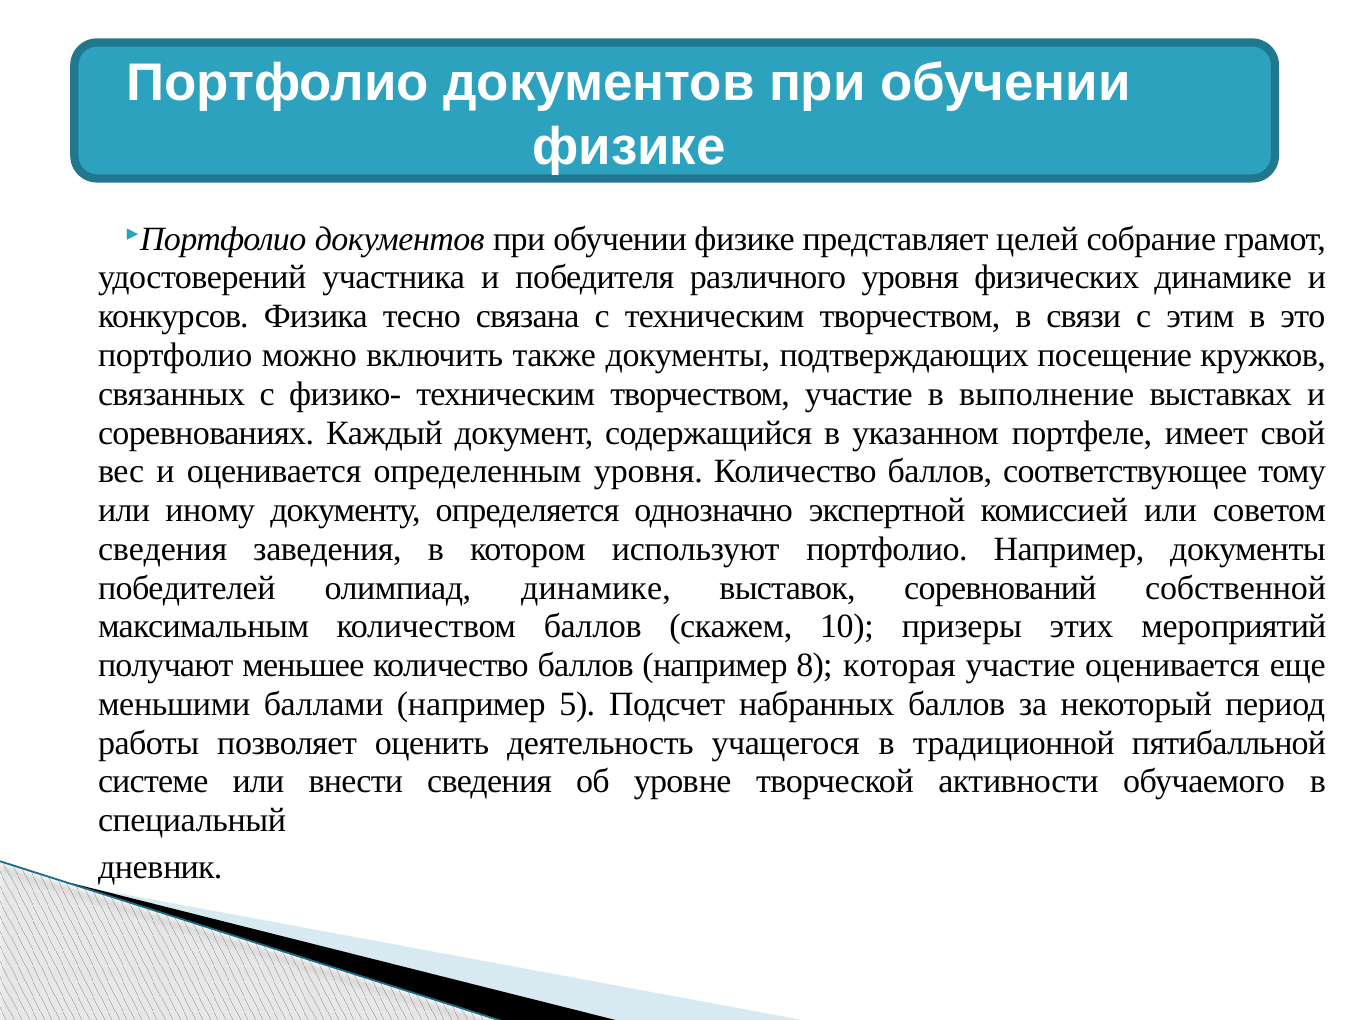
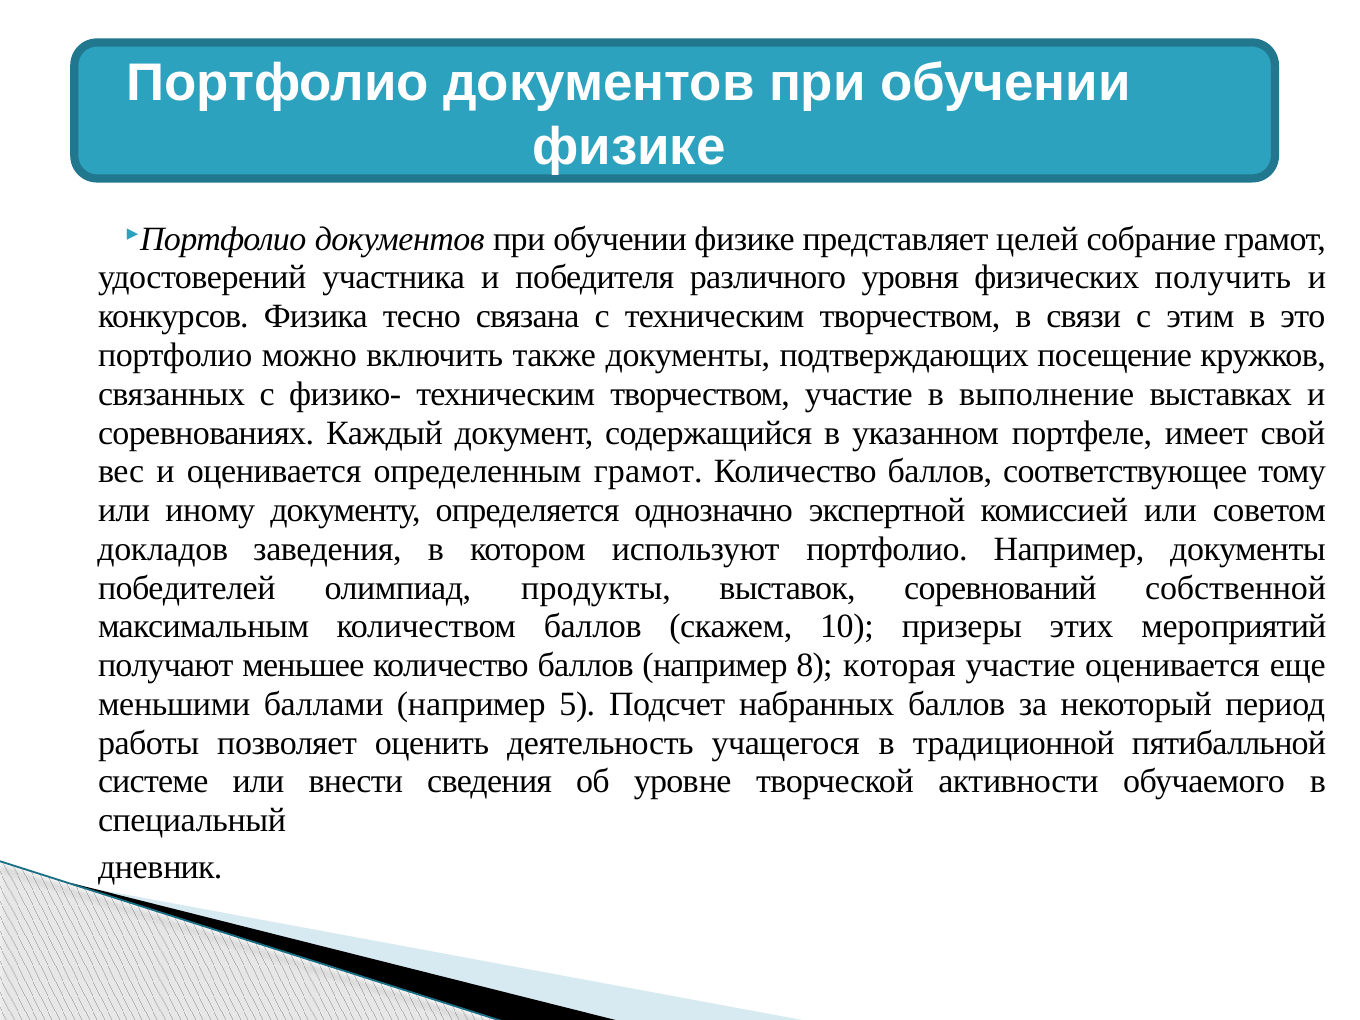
физических динамике: динамике -> получить (1223, 278)
определенным уровня: уровня -> грамот (648, 472)
сведения: сведения -> докладов (163, 549)
олимпиад динамике: динамике -> продукты (596, 588)
